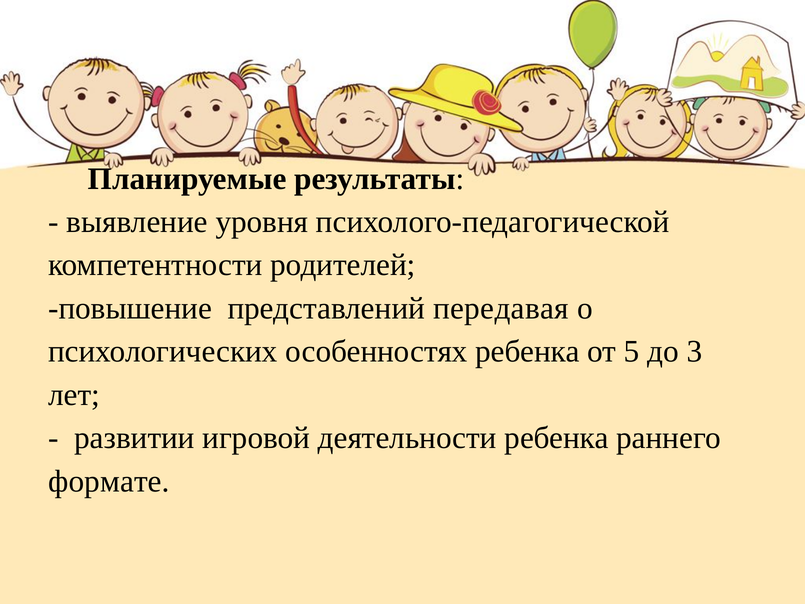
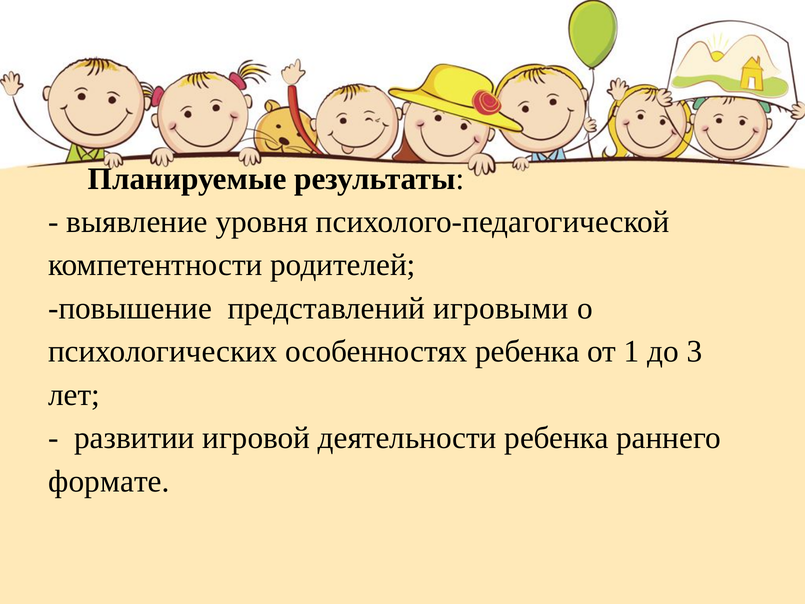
передавая: передавая -> игровыми (501, 308)
5: 5 -> 1 (632, 351)
